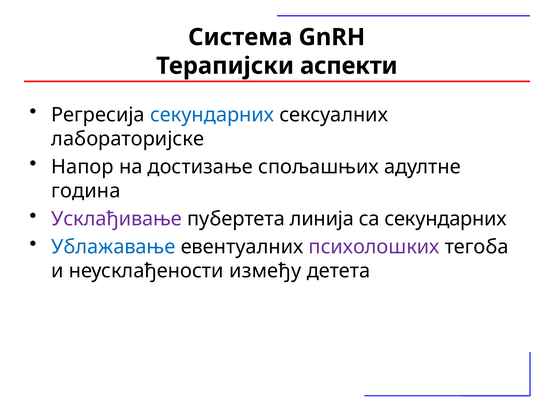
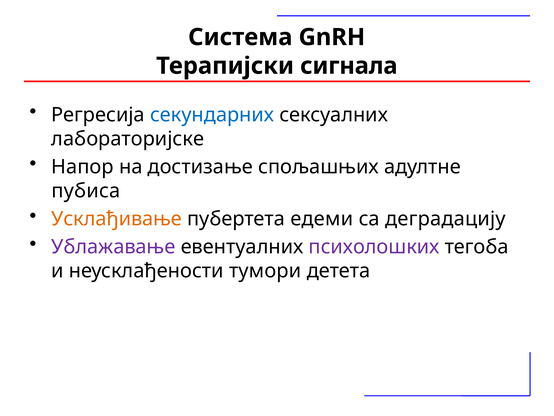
аспекти: аспекти -> сигнала (349, 66)
година: година -> пубиса (86, 191)
Усклађивање colour: purple -> orange (117, 219)
линија: линија -> едеми (322, 219)
са секундарних: секундарних -> деградацију (445, 219)
Ублажавање colour: blue -> purple (113, 247)
између: између -> тумори (265, 271)
